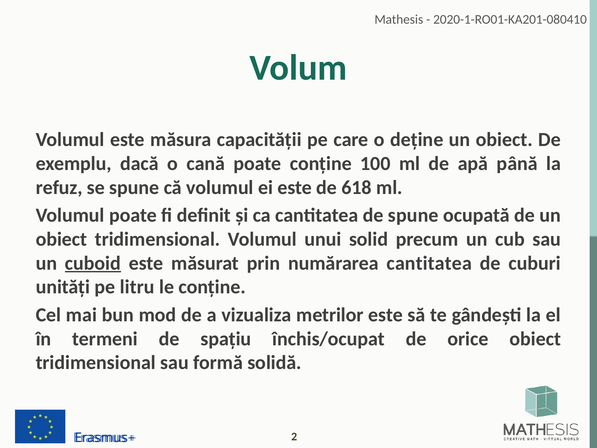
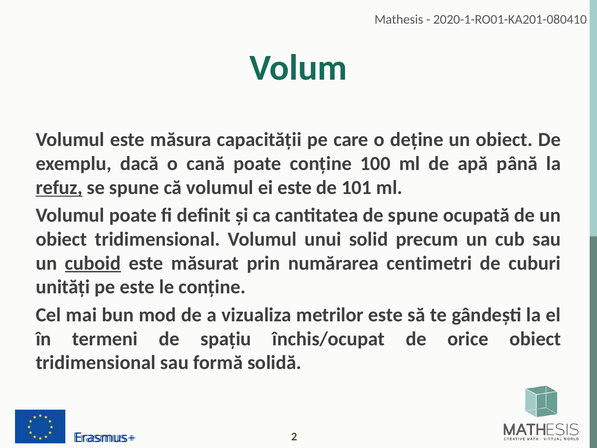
refuz underline: none -> present (59, 187)
618: 618 -> 101 (357, 187)
numărarea cantitatea: cantitatea -> centimetri (429, 263)
pe litru: litru -> este (137, 287)
